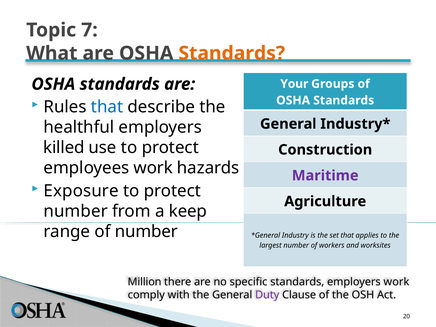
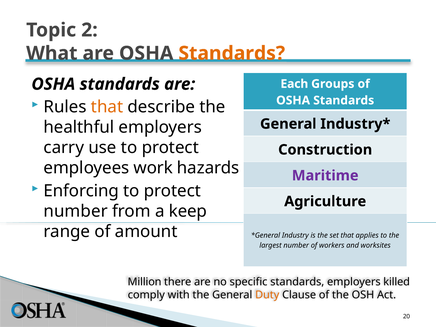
7: 7 -> 2 (89, 30)
Your: Your -> Each (294, 84)
that colour: blue -> orange (107, 107)
killed: killed -> carry (64, 148)
Exposure: Exposure -> Enforcing (81, 191)
of number: number -> amount (146, 232)
employers work: work -> killed (397, 282)
Duty colour: purple -> orange (267, 295)
